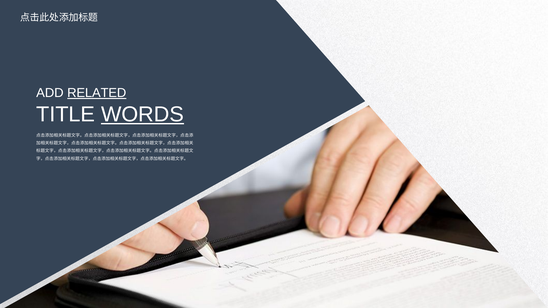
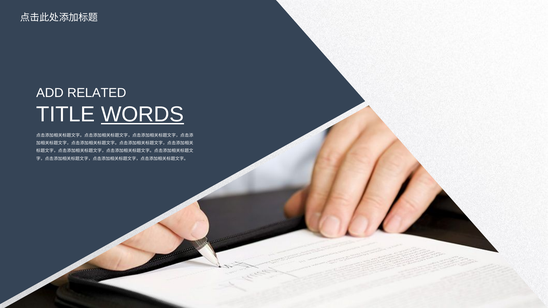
RELATED underline: present -> none (97, 93)
